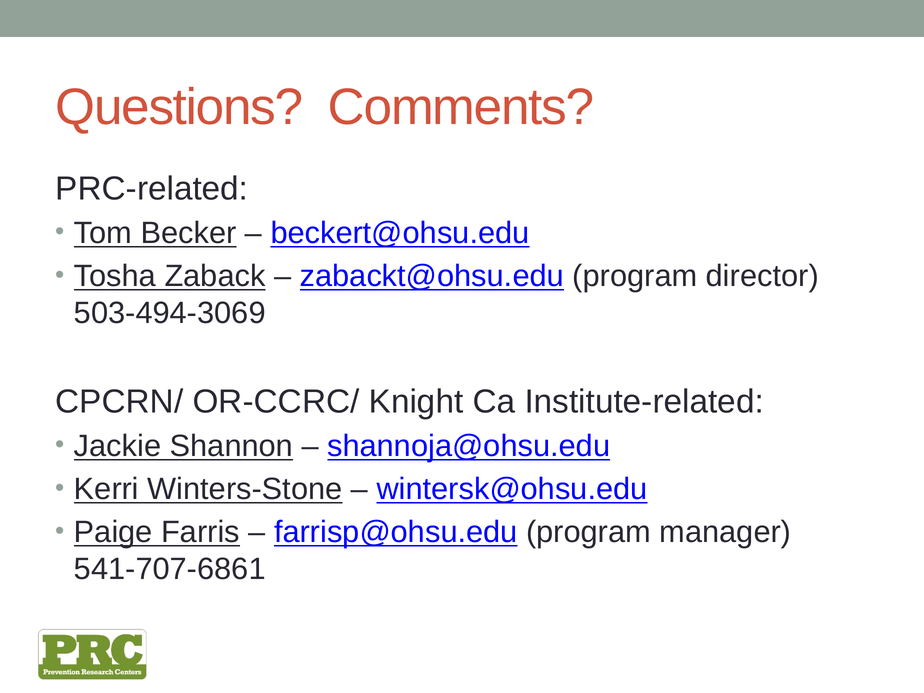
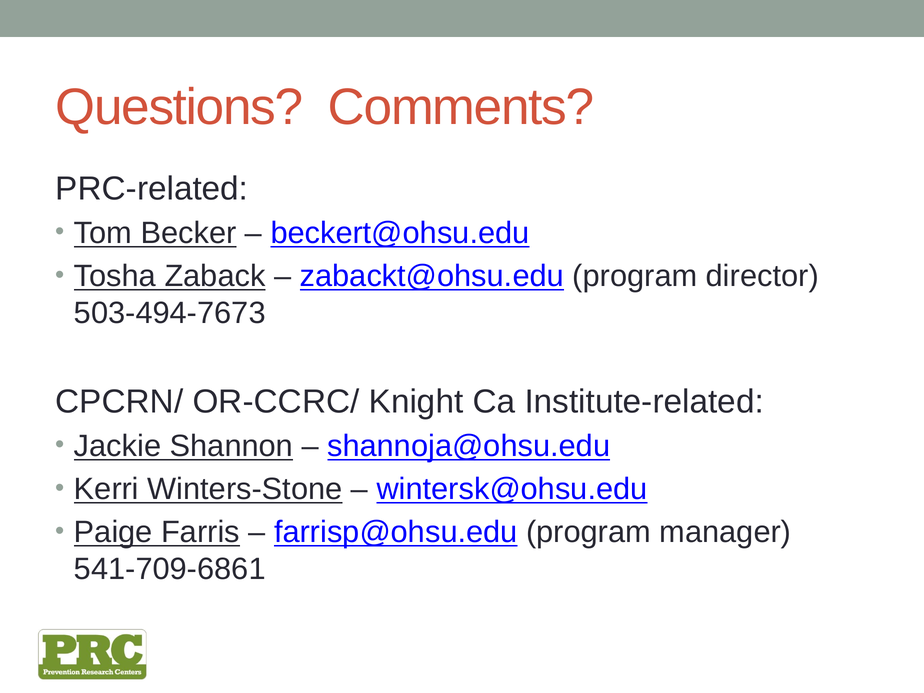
503-494-3069: 503-494-3069 -> 503-494-7673 (170, 313)
541-707-6861: 541-707-6861 -> 541-709-6861 (170, 569)
